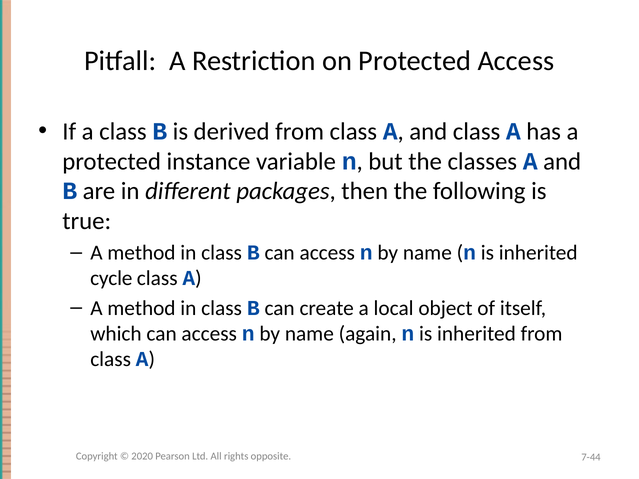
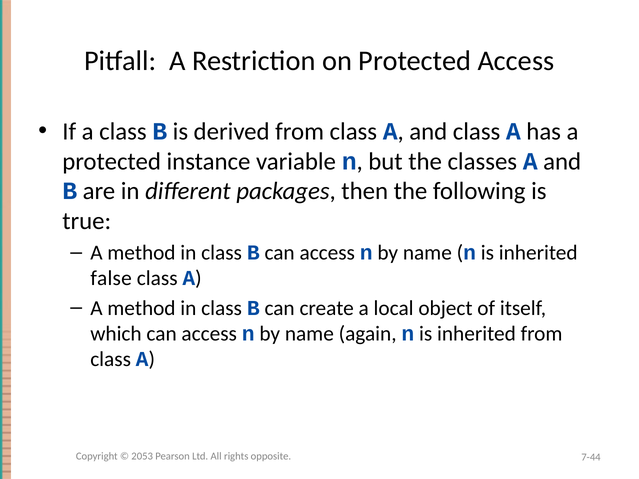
cycle: cycle -> false (111, 278)
2020: 2020 -> 2053 (142, 457)
